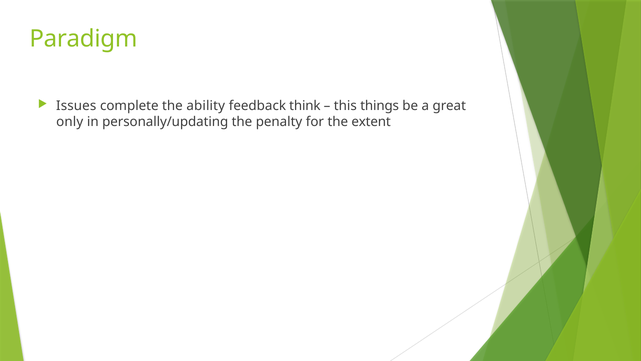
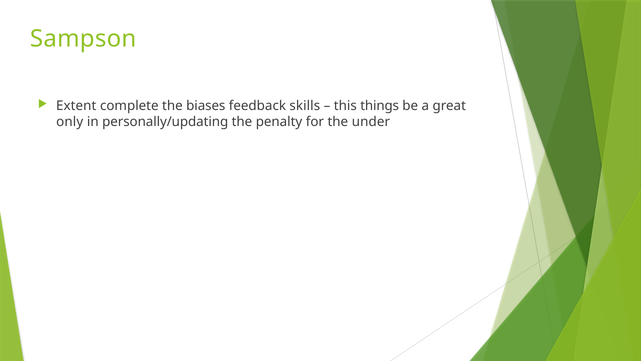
Paradigm: Paradigm -> Sampson (83, 39)
Issues: Issues -> Extent (76, 106)
ability: ability -> biases (206, 106)
think: think -> skills (305, 106)
extent: extent -> under (371, 122)
